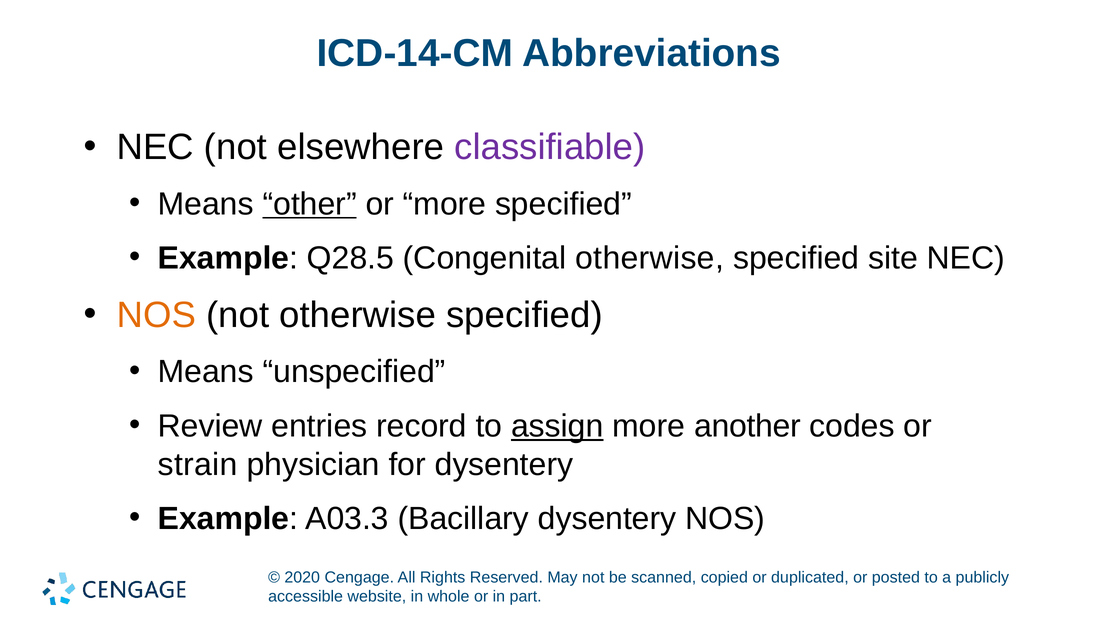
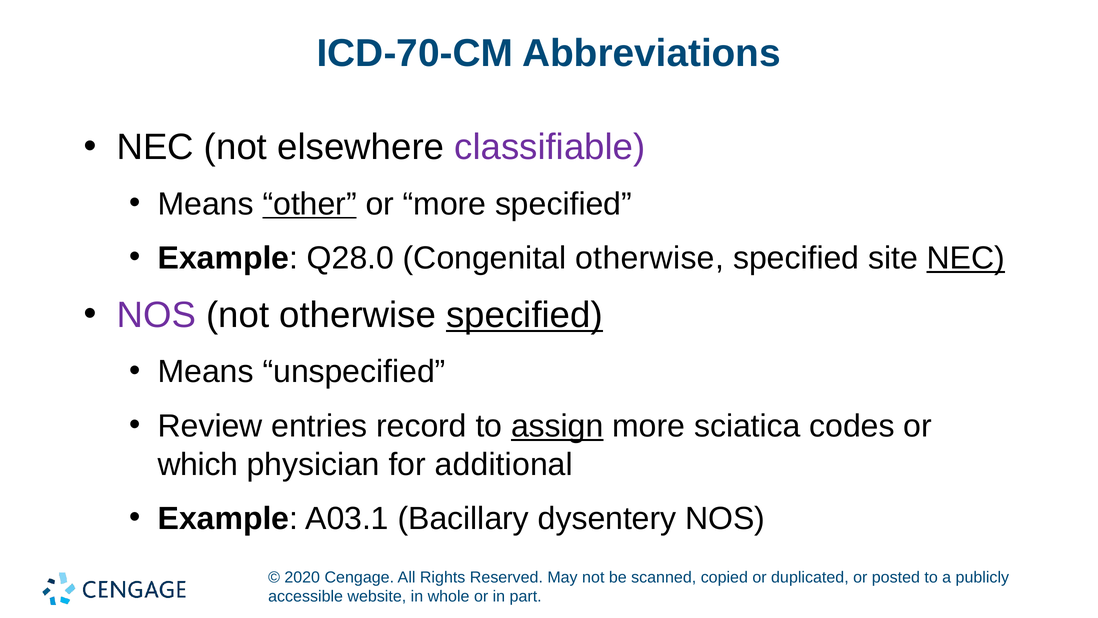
ICD-14-CM: ICD-14-CM -> ICD-70-CM (415, 53)
Q28.5: Q28.5 -> Q28.0 (351, 258)
NEC underline: none -> present (966, 258)
NOS colour: orange -> purple (156, 315)
specified underline: none -> present (524, 315)
another: another -> sciatica (747, 426)
strain: strain -> which (198, 464)
for dysentery: dysentery -> additional (504, 464)
A03.3: A03.3 -> A03.1 (347, 518)
